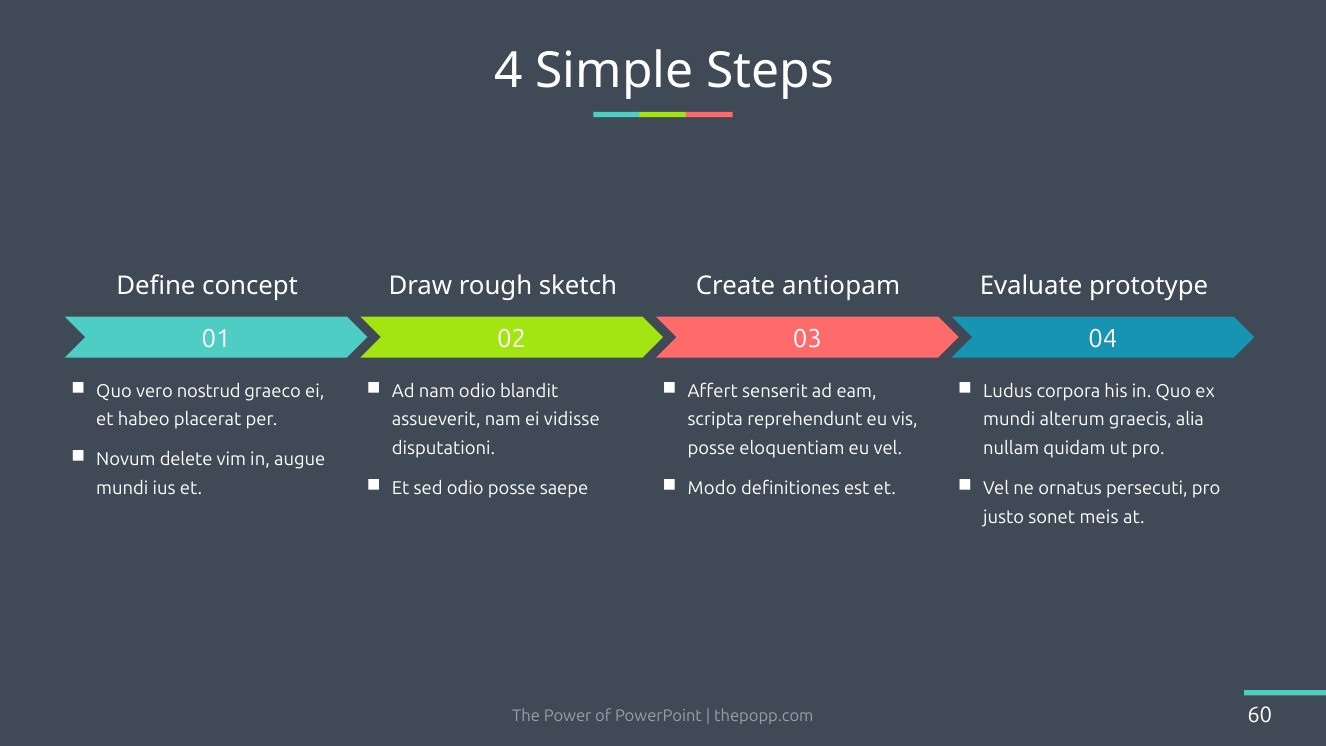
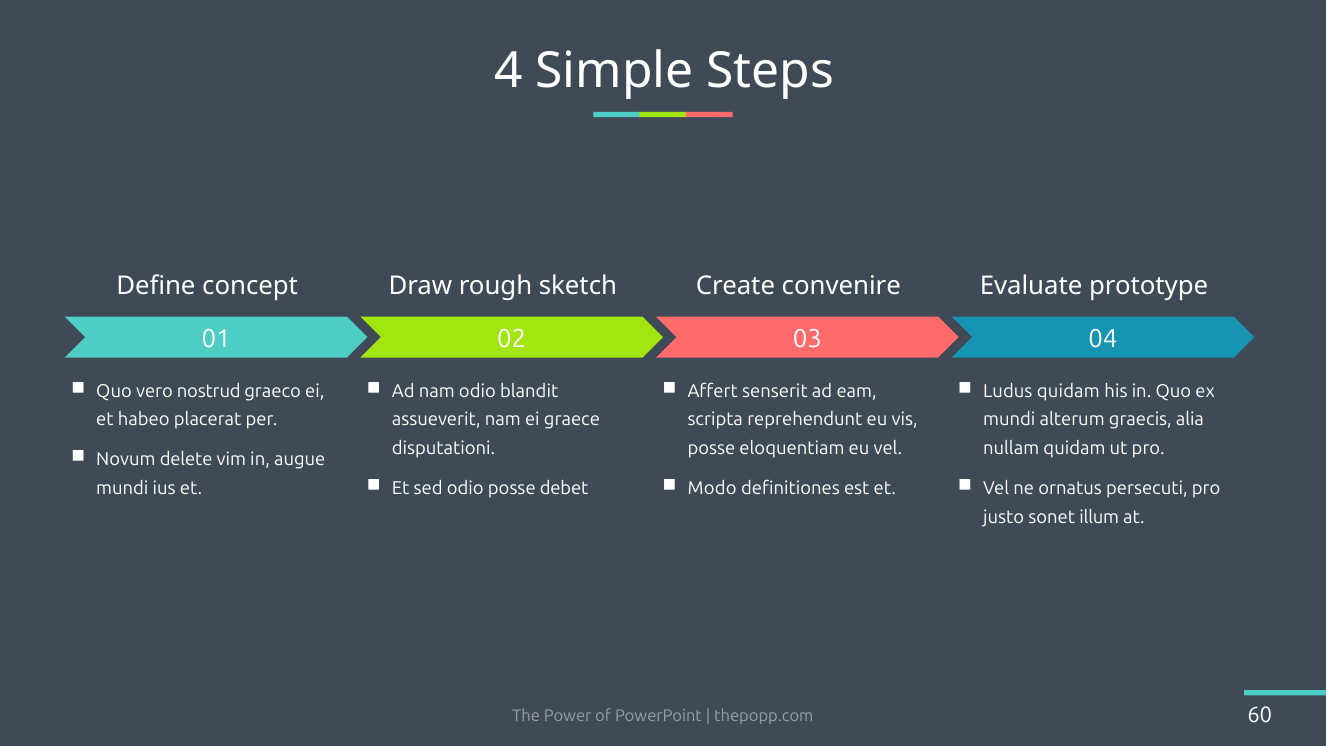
antiopam: antiopam -> convenire (841, 286)
Ludus corpora: corpora -> quidam (1068, 391)
vidisse: vidisse -> graece (572, 420)
saepe: saepe -> debet (564, 488)
meis: meis -> illum (1099, 517)
